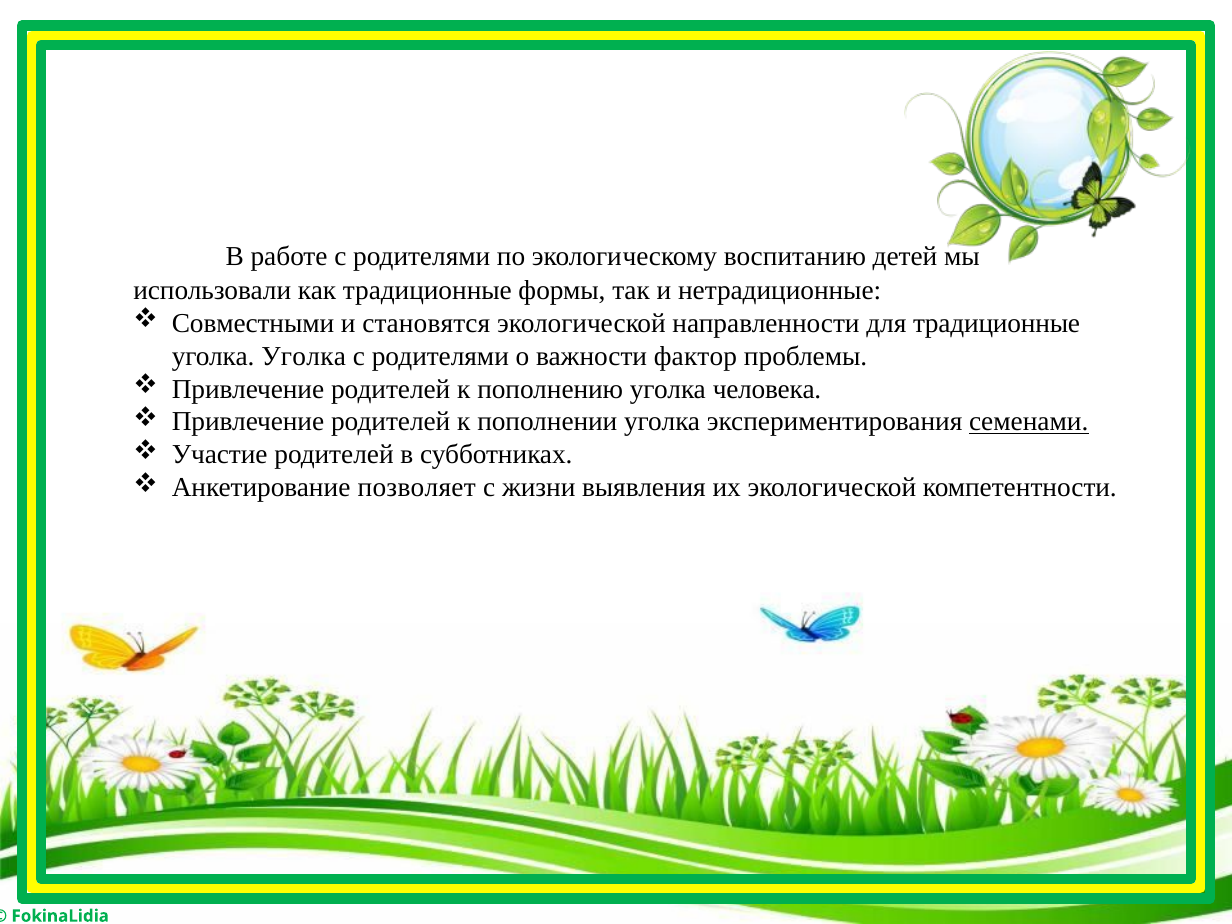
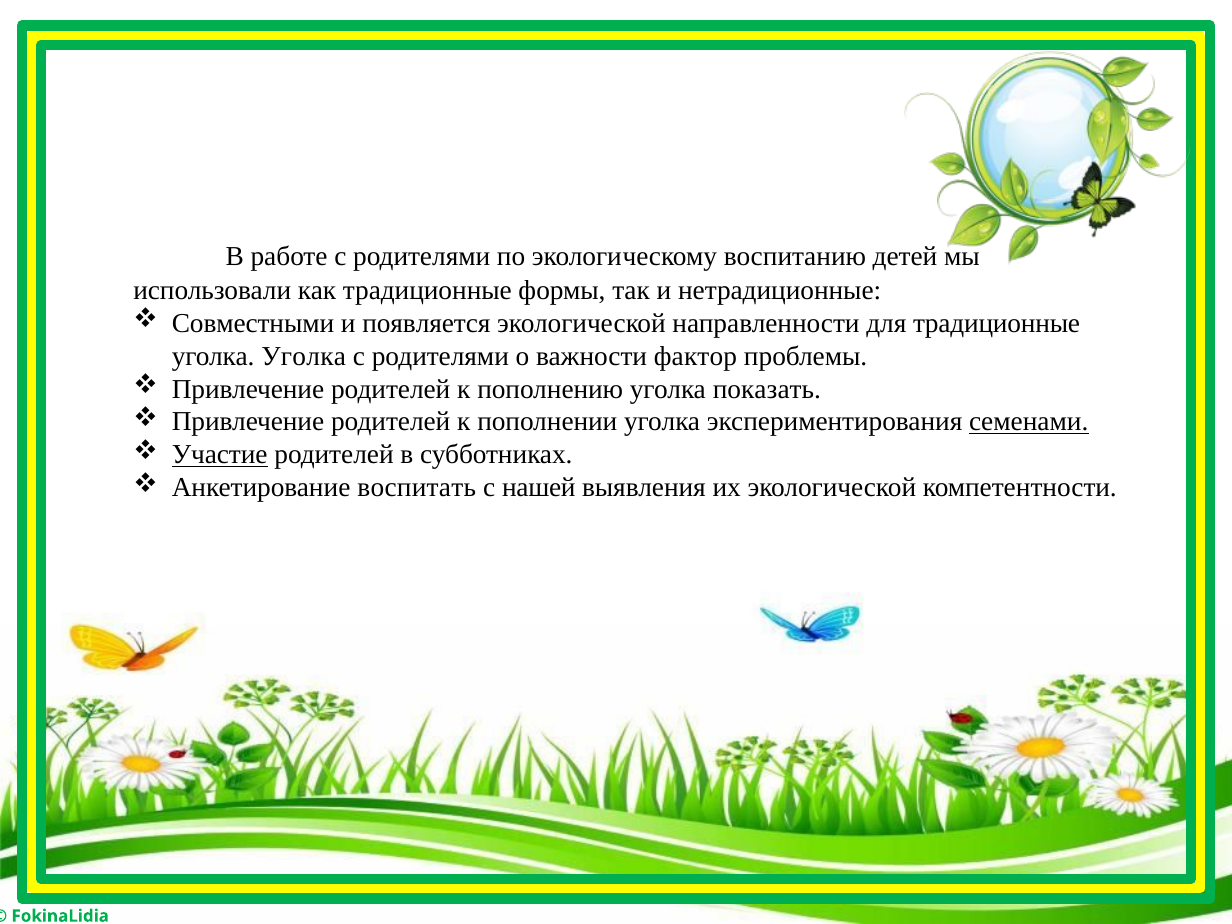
становятся: становятся -> появляется (426, 323)
человека: человека -> показать (767, 389)
Участие underline: none -> present (220, 455)
позволяет: позволяет -> воспитать (417, 488)
жизни: жизни -> нашей (539, 488)
